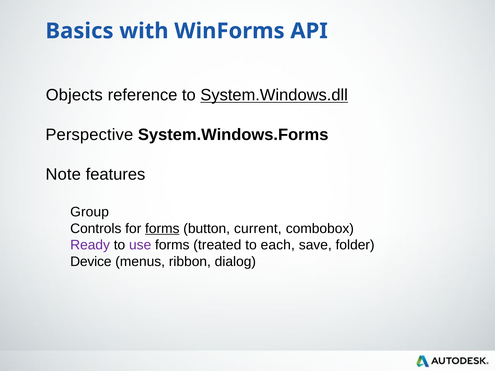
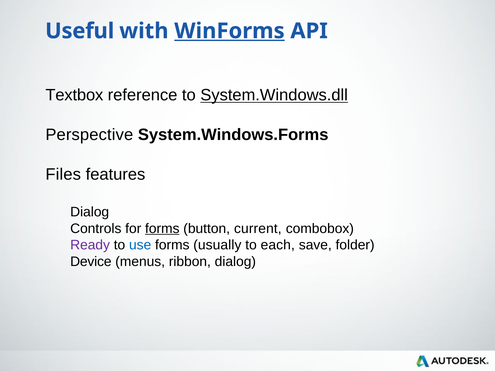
Basics: Basics -> Useful (80, 31)
WinForms underline: none -> present (229, 31)
Objects: Objects -> Textbox (74, 95)
Note: Note -> Files (63, 174)
Group: Group -> Dialog (90, 212)
use colour: purple -> blue (140, 245)
treated: treated -> usually (217, 245)
